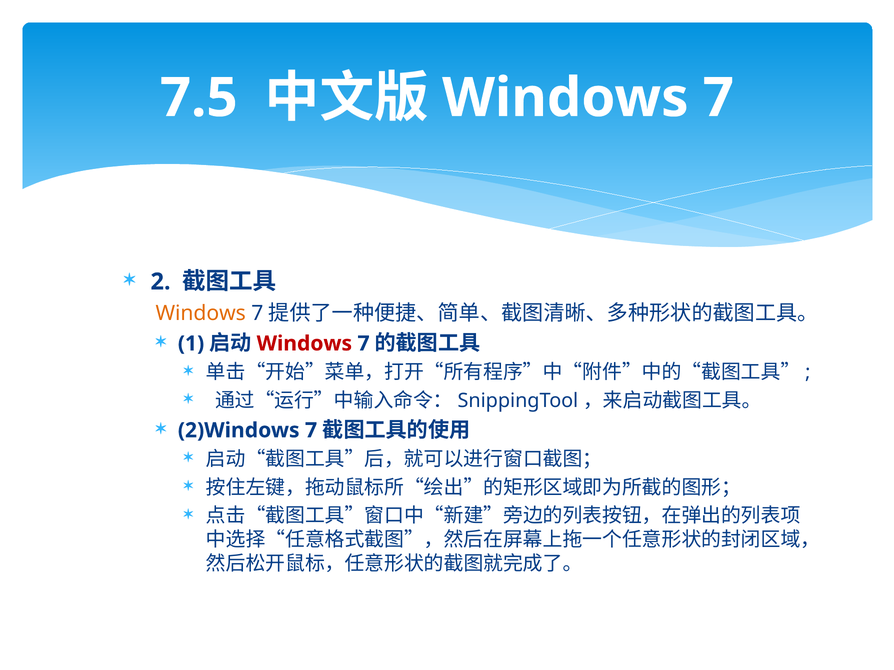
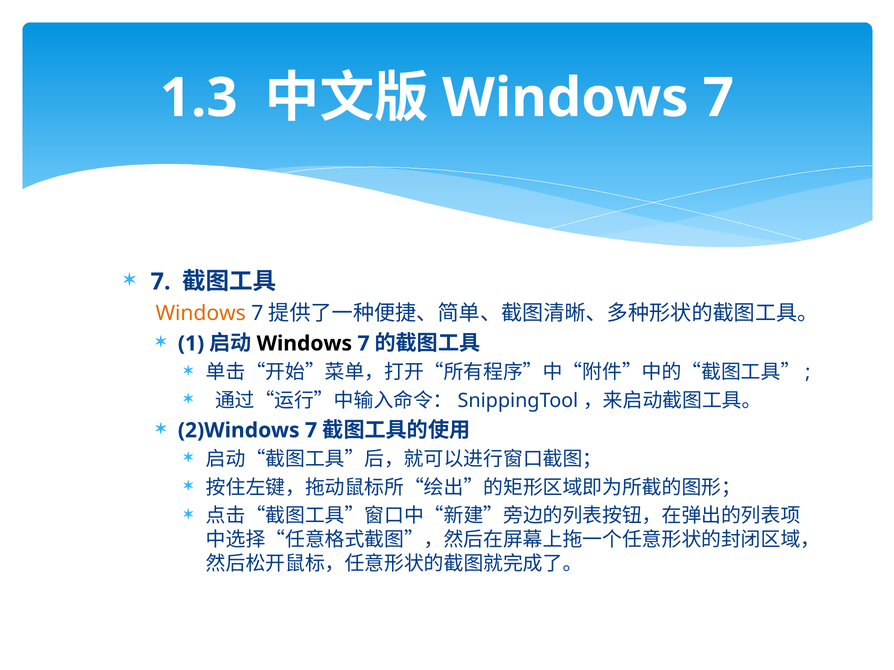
7.5: 7.5 -> 1.3 (199, 98)
2: 2 -> 7 (161, 282)
Windows colour: red -> black (304, 344)
